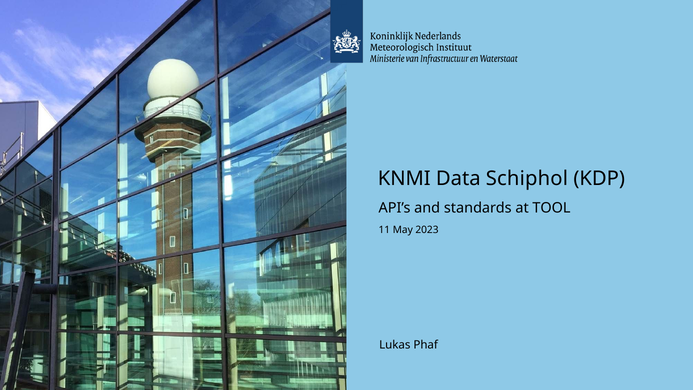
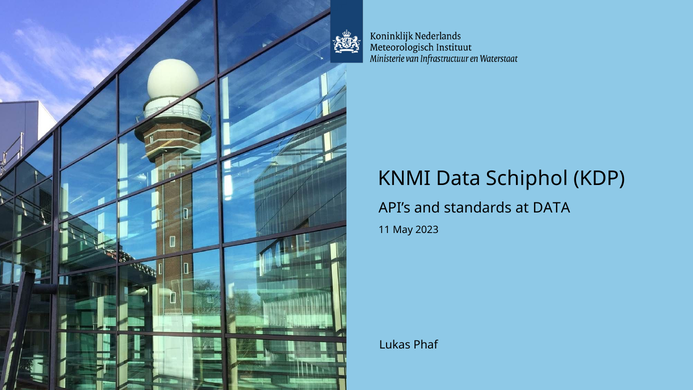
at TOOL: TOOL -> DATA (551, 208)
